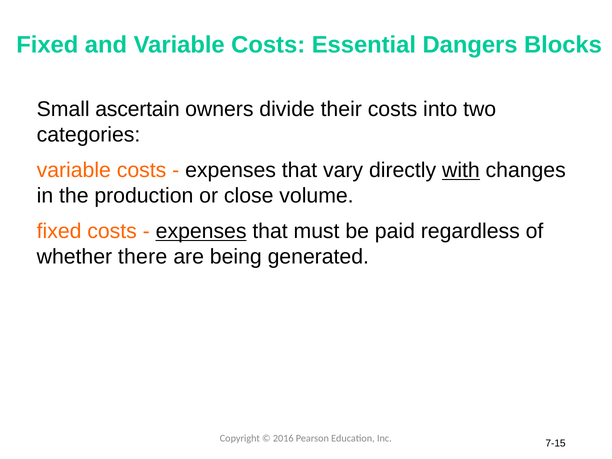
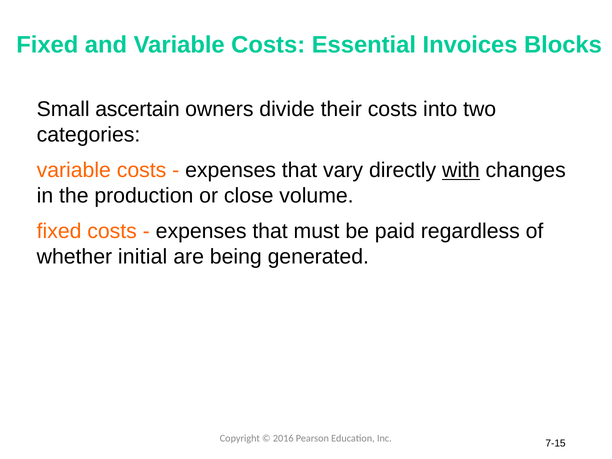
Dangers: Dangers -> Invoices (470, 45)
expenses underline: present -> none (201, 231)
there: there -> initial (143, 257)
